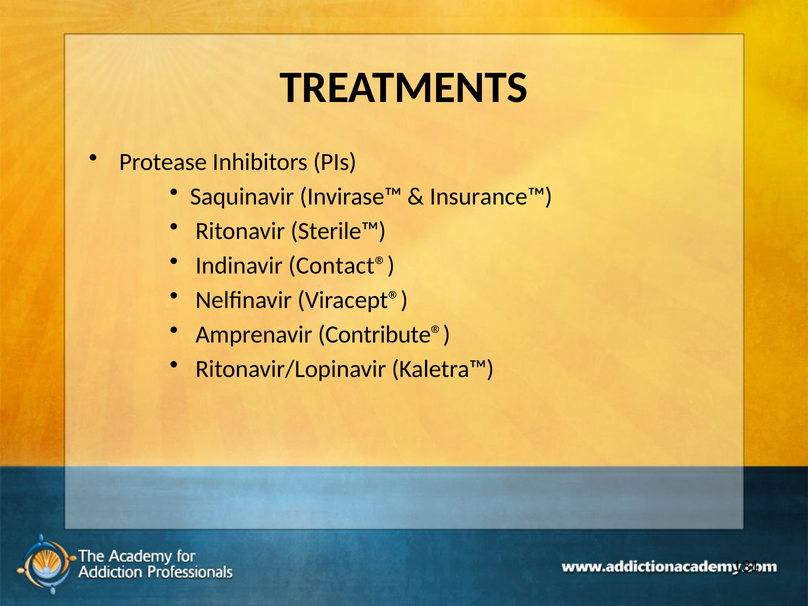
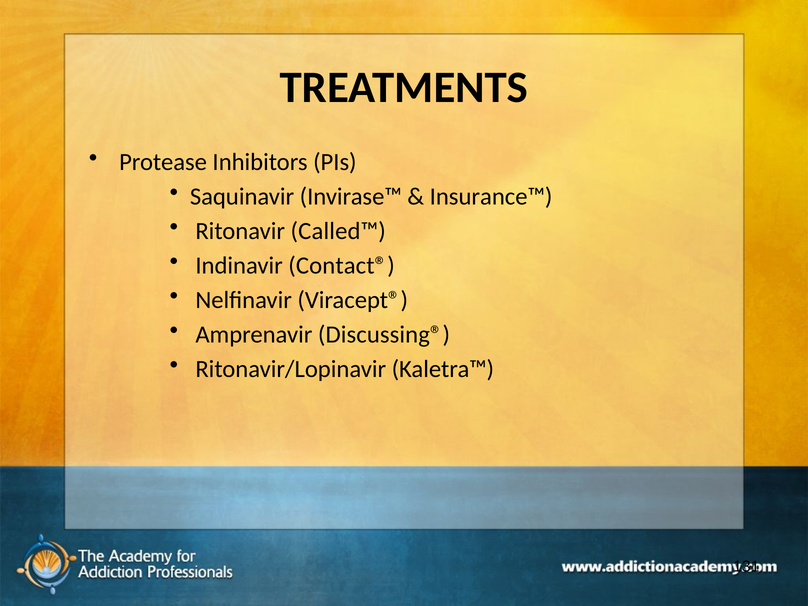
Sterile™: Sterile™ -> Called™ (338, 231)
Contribute®: Contribute® -> Discussing® (384, 335)
